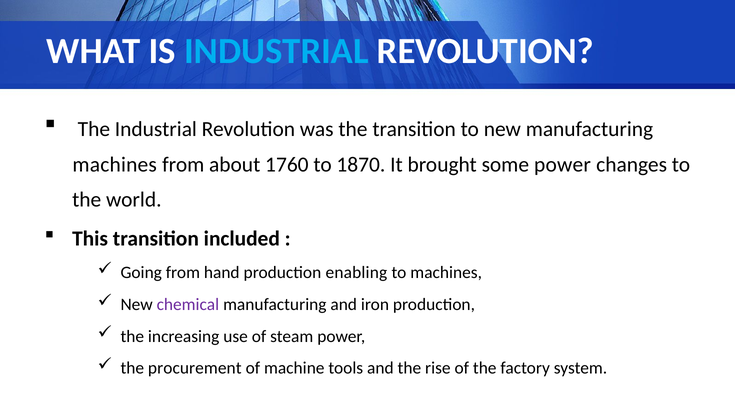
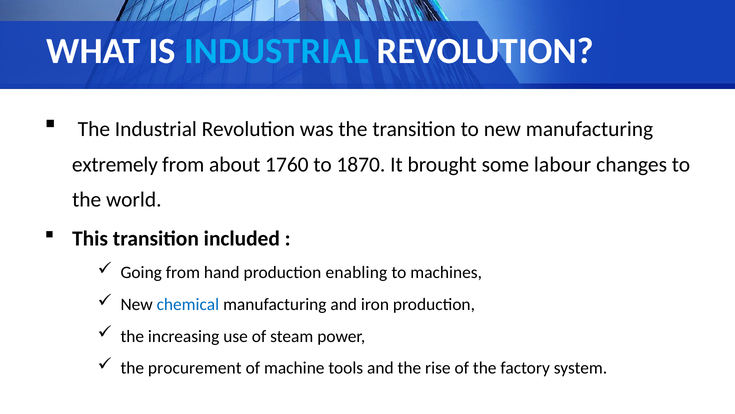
machines: machines -> extremely (115, 165)
some power: power -> labour (563, 165)
chemical colour: purple -> blue (188, 304)
